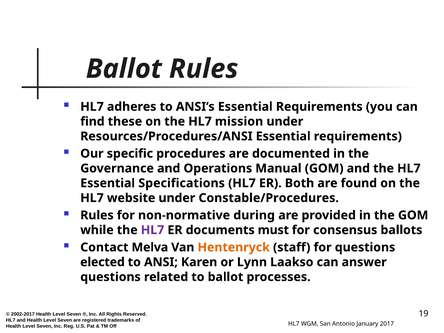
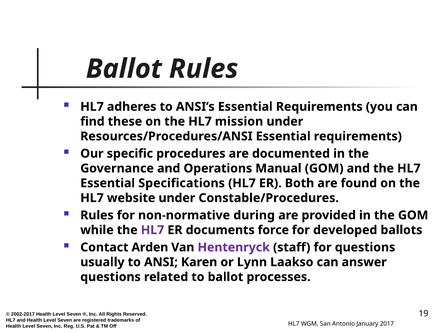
must: must -> force (273, 230)
consensus: consensus -> developed (345, 230)
Melva: Melva -> Arden (150, 247)
Hentenryck colour: orange -> purple (234, 247)
elected: elected -> usually (102, 262)
